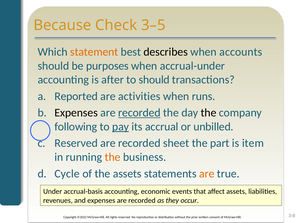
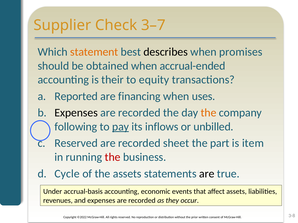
Because: Because -> Supplier (62, 25)
3–5: 3–5 -> 3–7 (153, 25)
accounts: accounts -> promises (241, 52)
purposes: purposes -> obtained (107, 66)
accrual-under: accrual-under -> accrual-ended (193, 66)
after: after -> their (113, 80)
to should: should -> equity (154, 80)
activities: activities -> financing (139, 96)
runs: runs -> uses (204, 96)
recorded underline: present -> none (139, 113)
the colour: black -> orange (209, 113)
accrual: accrual -> inflows (162, 127)
the colour: orange -> red (113, 157)
are colour: orange -> black (207, 174)
